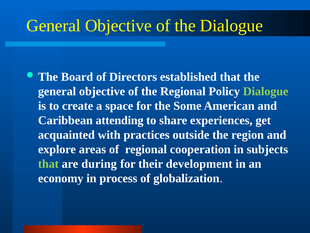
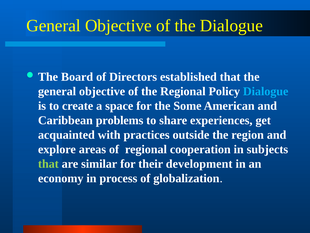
Dialogue colour: light green -> light blue (266, 91)
attending: attending -> problems (120, 120)
during: during -> similar (99, 164)
